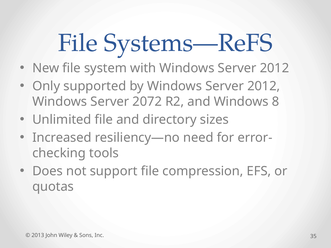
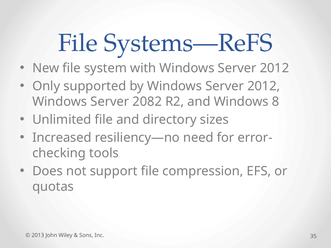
2072: 2072 -> 2082 (147, 102)
